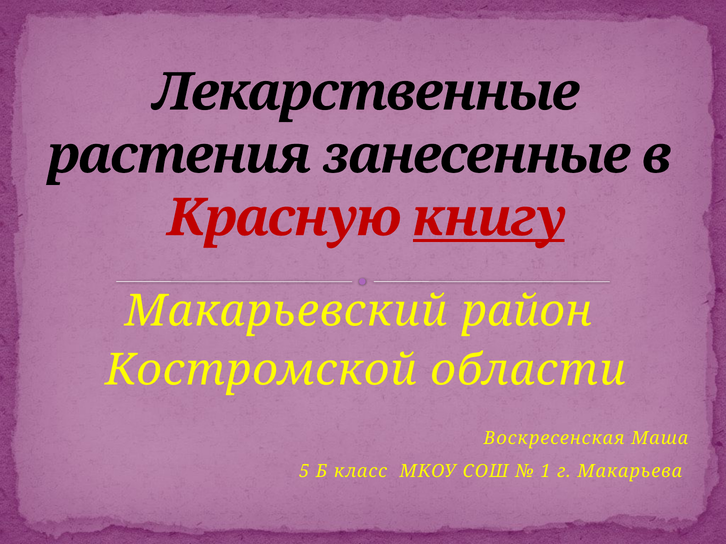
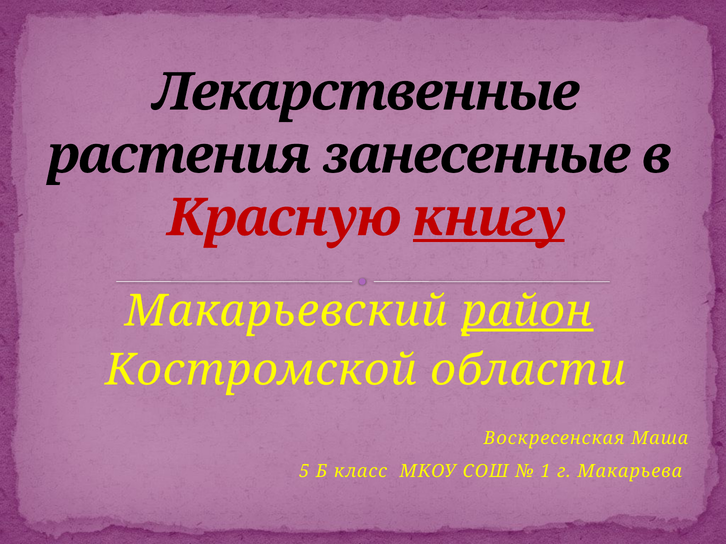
район underline: none -> present (527, 311)
